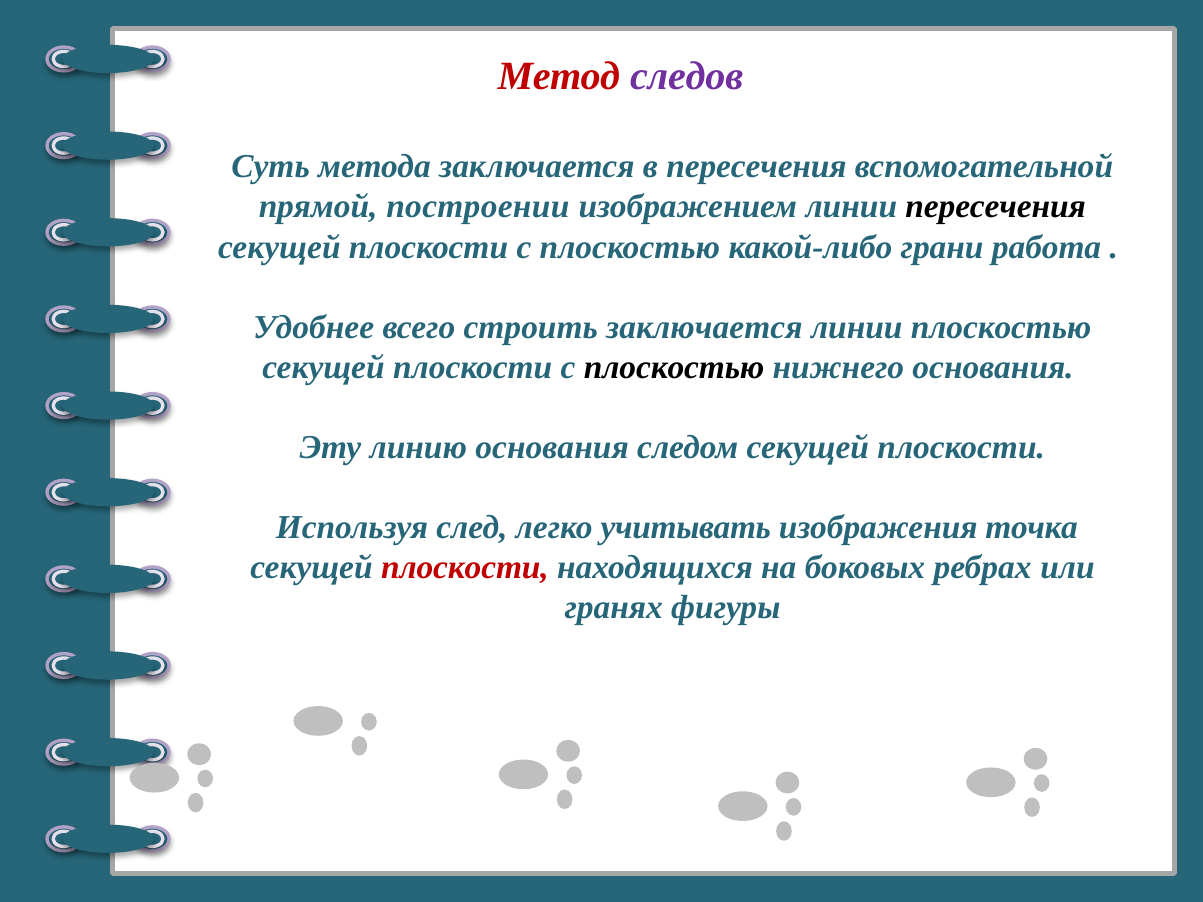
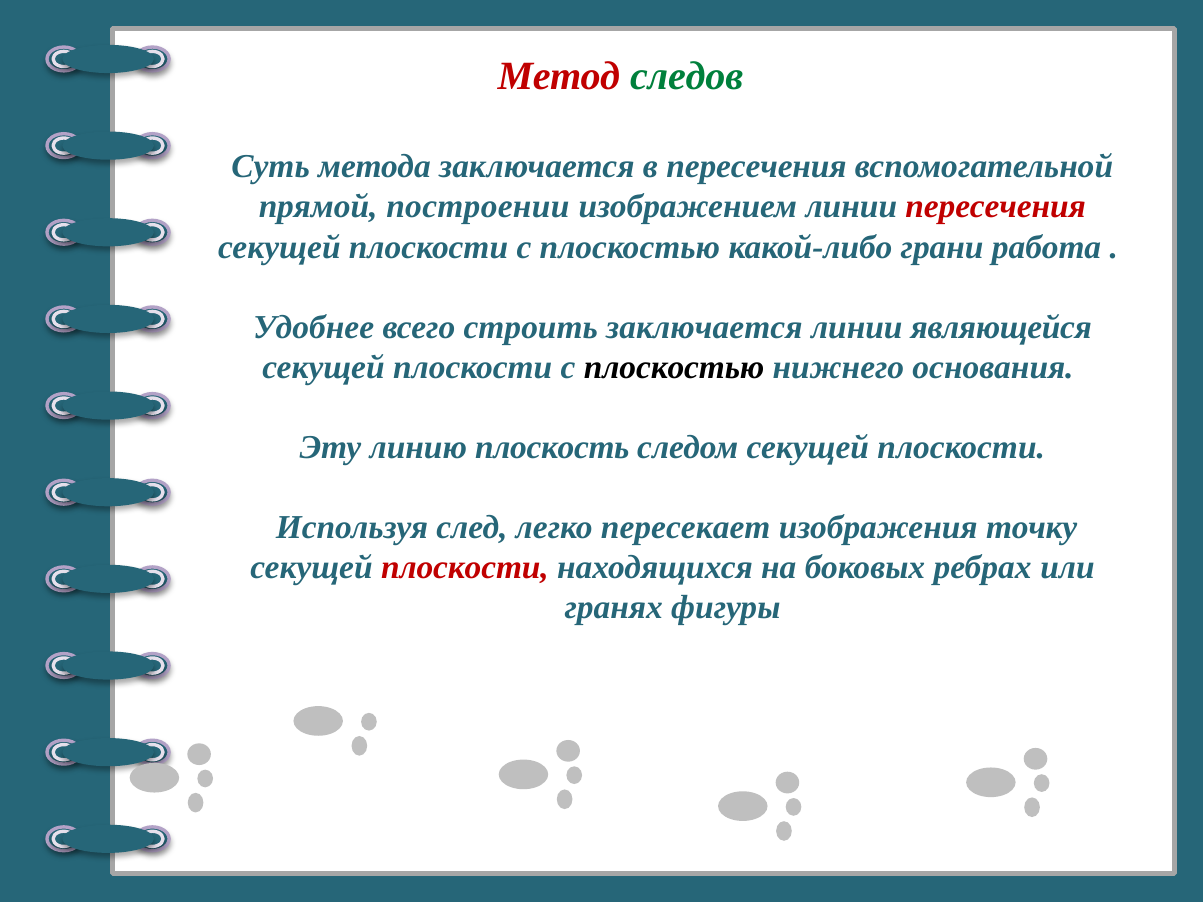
следов colour: purple -> green (687, 77)
пересечения colour: black -> red (996, 207)
линии плоскостью: плоскостью -> являющейся (1001, 327)
линию основания: основания -> плоскость (552, 448)
учитывать: учитывать -> пересекает (686, 528)
точка: точка -> точку (1032, 528)
